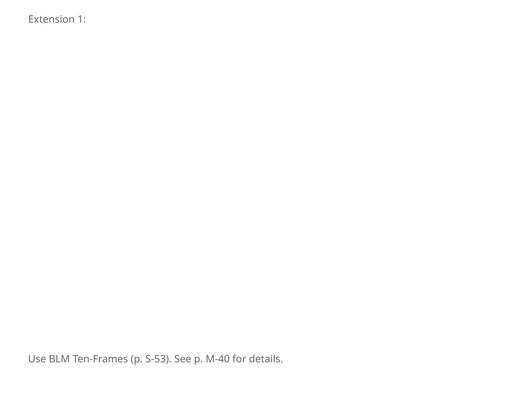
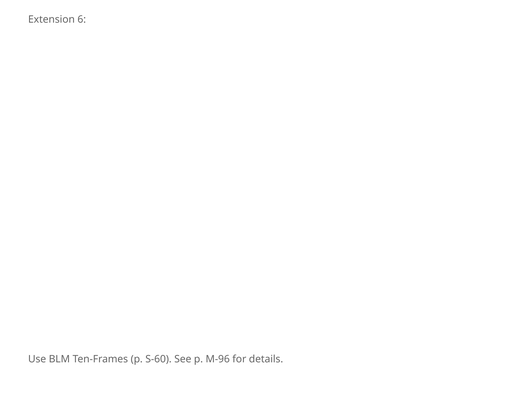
1: 1 -> 6 (82, 19)
S-53: S-53 -> S-60 (159, 359)
M-40: M-40 -> M-96 (218, 359)
